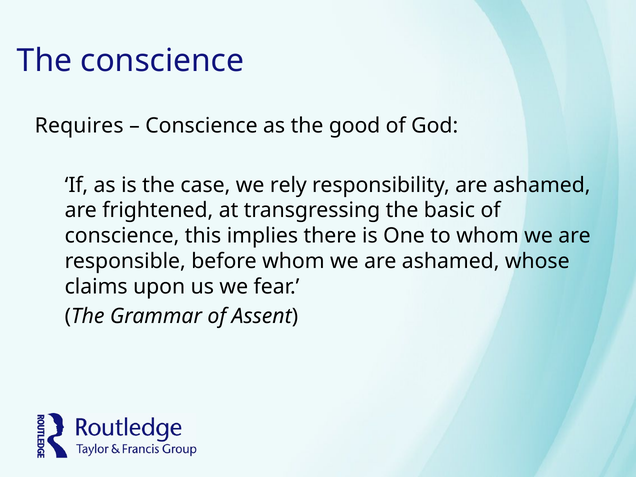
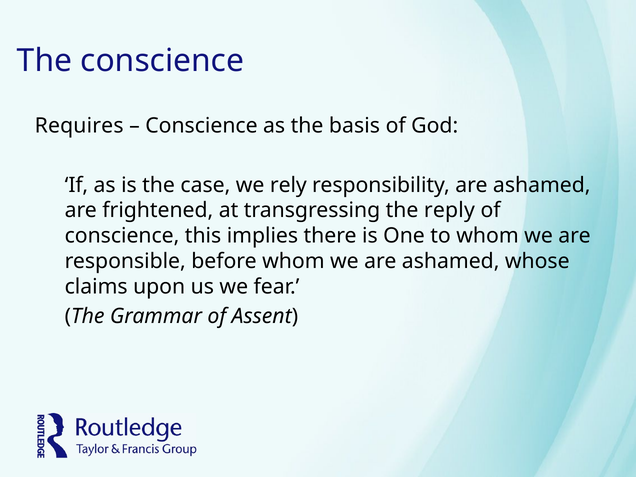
good: good -> basis (354, 126)
basic: basic -> reply (449, 210)
